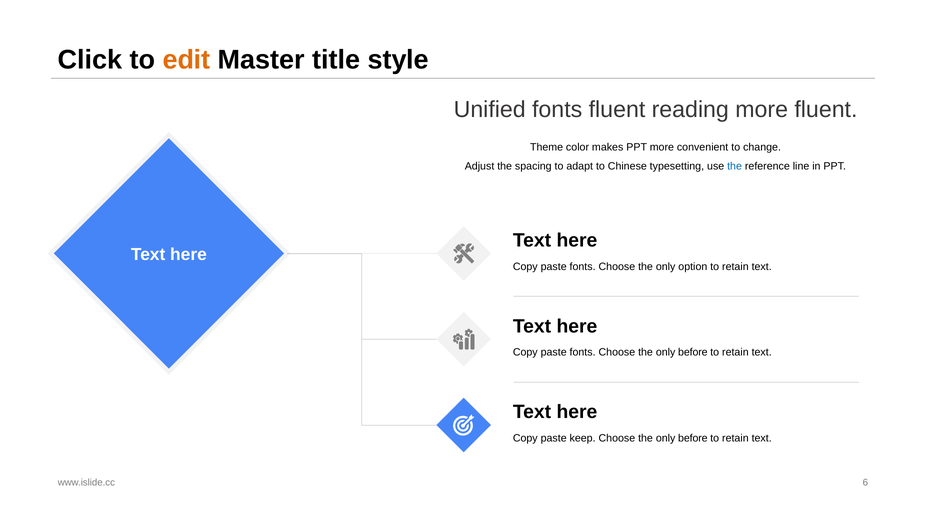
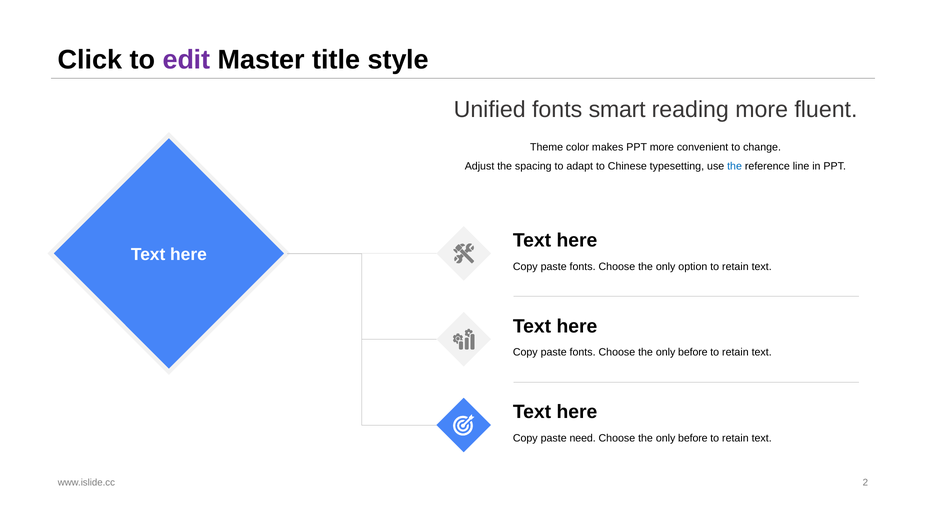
edit colour: orange -> purple (186, 60)
fonts fluent: fluent -> smart (617, 110)
keep: keep -> need (583, 438)
6: 6 -> 2 (865, 482)
